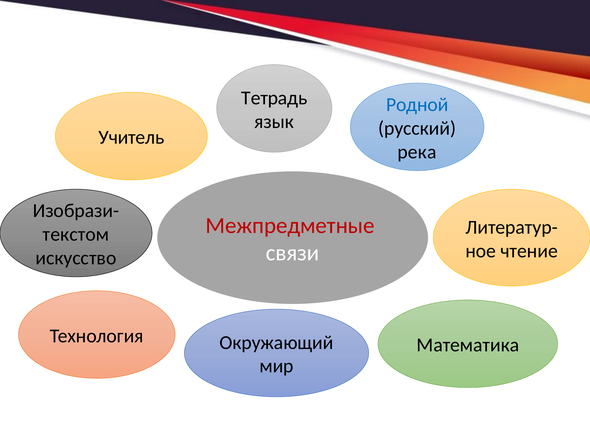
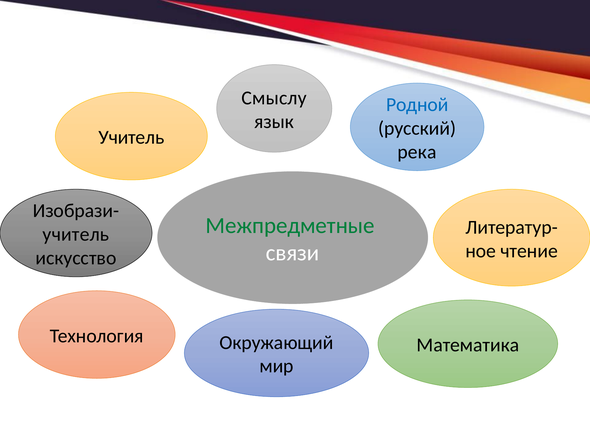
Тетрадь: Тетрадь -> Смыслу (274, 98)
Межпредметные colour: red -> green (290, 225)
текстом: текстом -> учитель (76, 234)
